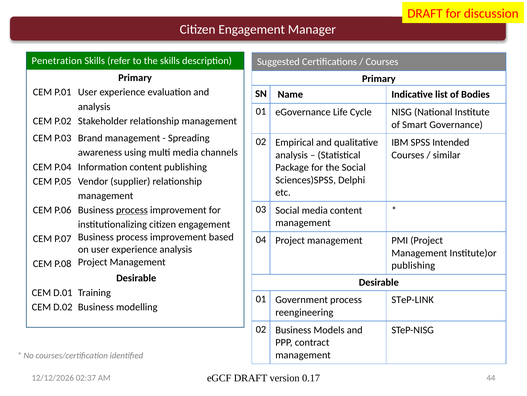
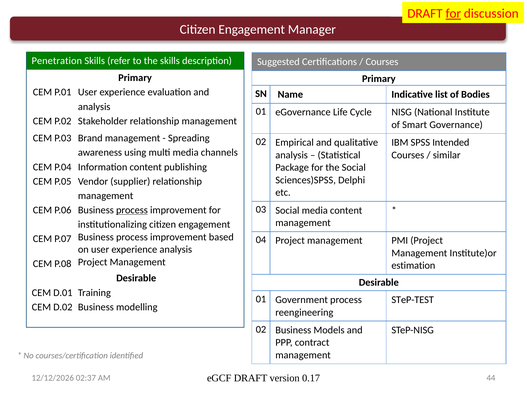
for underline: none -> present (453, 13)
publishing: publishing -> estimation (413, 265)
STeP-LINK: STeP-LINK -> STeP-TEST (413, 299)
